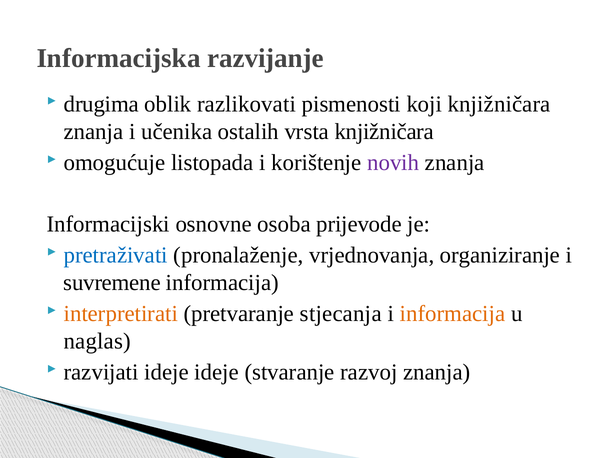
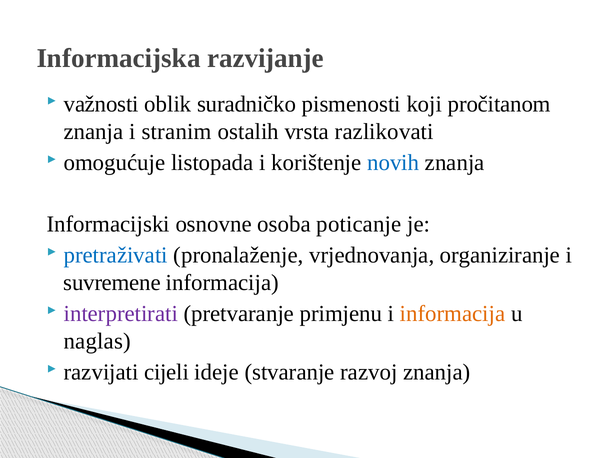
drugima: drugima -> važnosti (101, 104)
razlikovati: razlikovati -> suradničko (247, 104)
koji knjižničara: knjižničara -> pročitanom (499, 104)
učenika: učenika -> stranim (177, 132)
vrsta knjižničara: knjižničara -> razlikovati (384, 132)
novih colour: purple -> blue (393, 162)
prijevode: prijevode -> poticanje (359, 224)
interpretirati colour: orange -> purple (121, 313)
stjecanja: stjecanja -> primjenu (341, 313)
razvijati ideje: ideje -> cijeli (167, 372)
